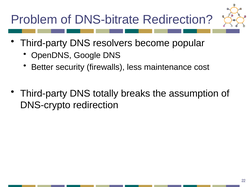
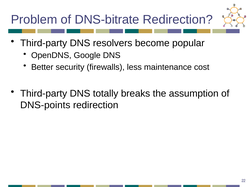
DNS-crypto: DNS-crypto -> DNS-points (45, 105)
